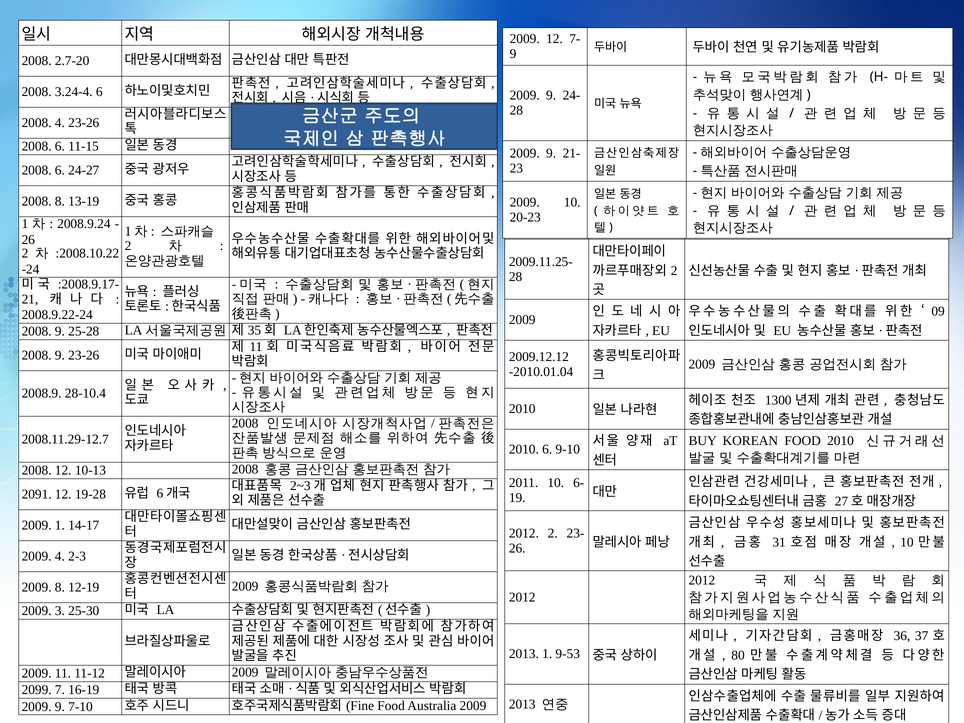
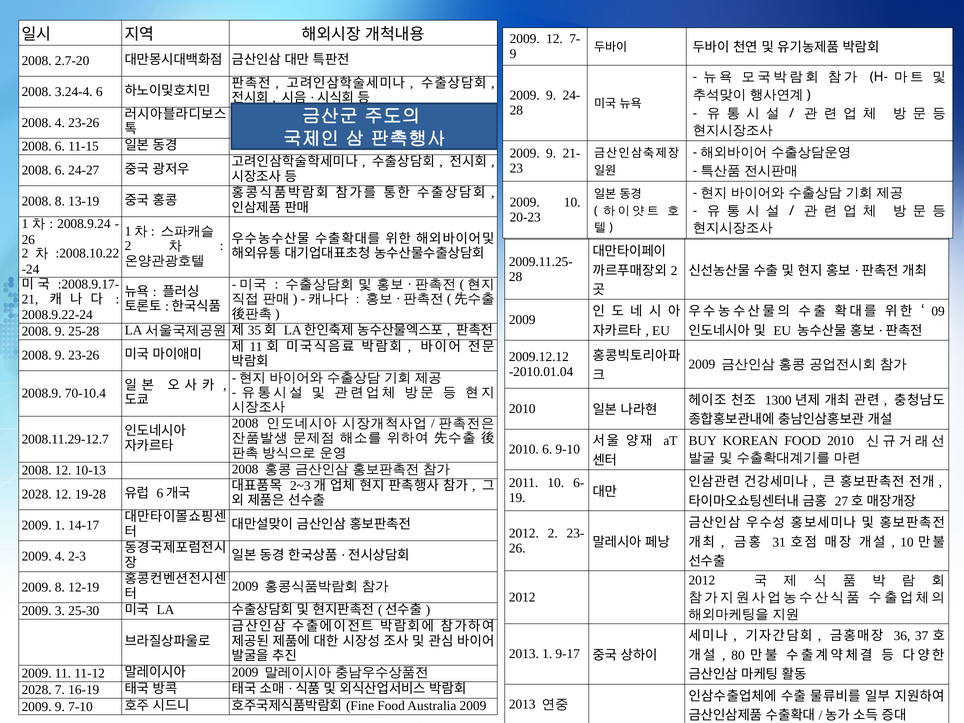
28-10.4: 28-10.4 -> 70-10.4 (85, 393)
2091: 2091 -> 2028 (37, 494)
9-53: 9-53 -> 9-17 (568, 654)
2099: 2099 -> 2028 (37, 690)
